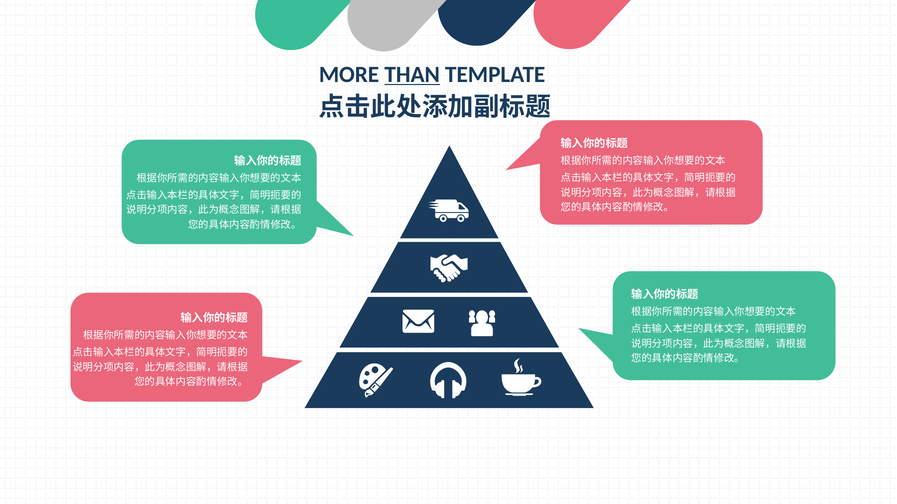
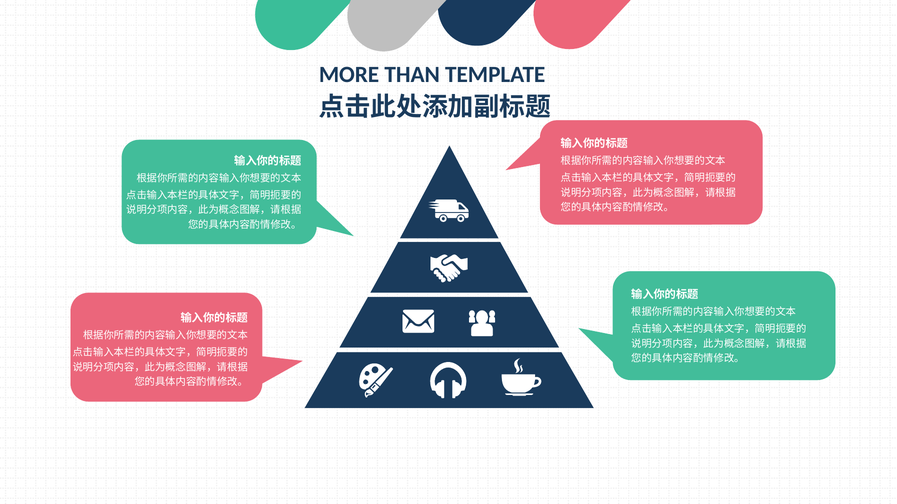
THAN underline: present -> none (412, 75)
